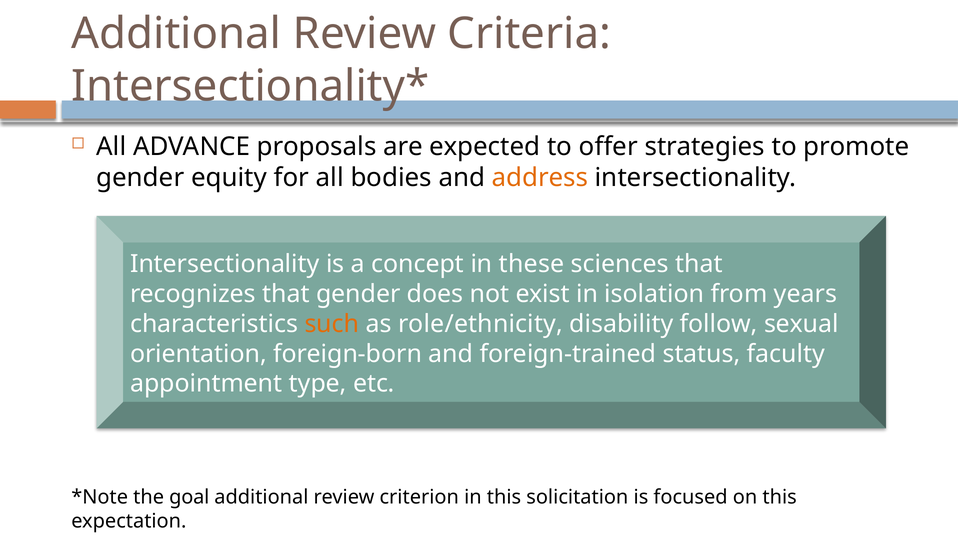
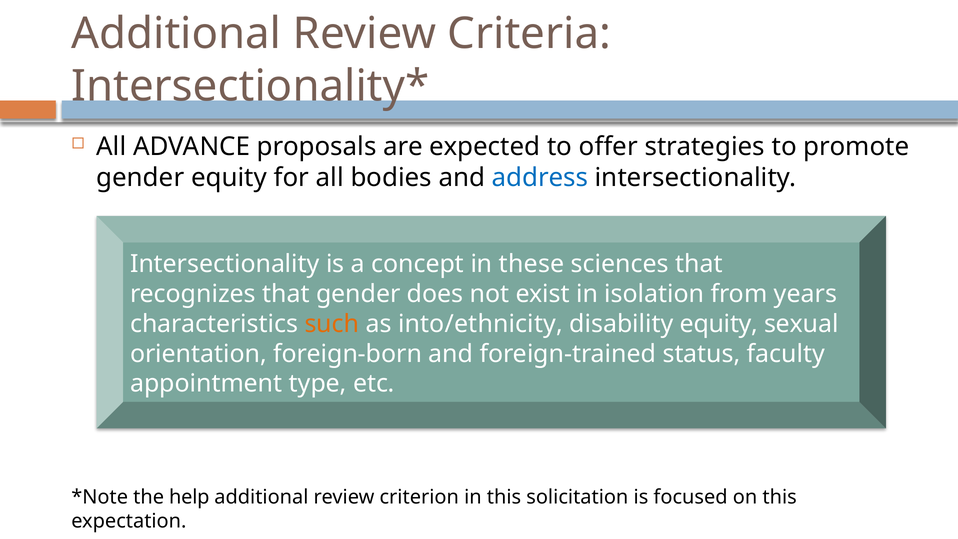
address colour: orange -> blue (540, 178)
role/ethnicity: role/ethnicity -> into/ethnicity (480, 324)
disability follow: follow -> equity (719, 324)
goal: goal -> help (189, 497)
